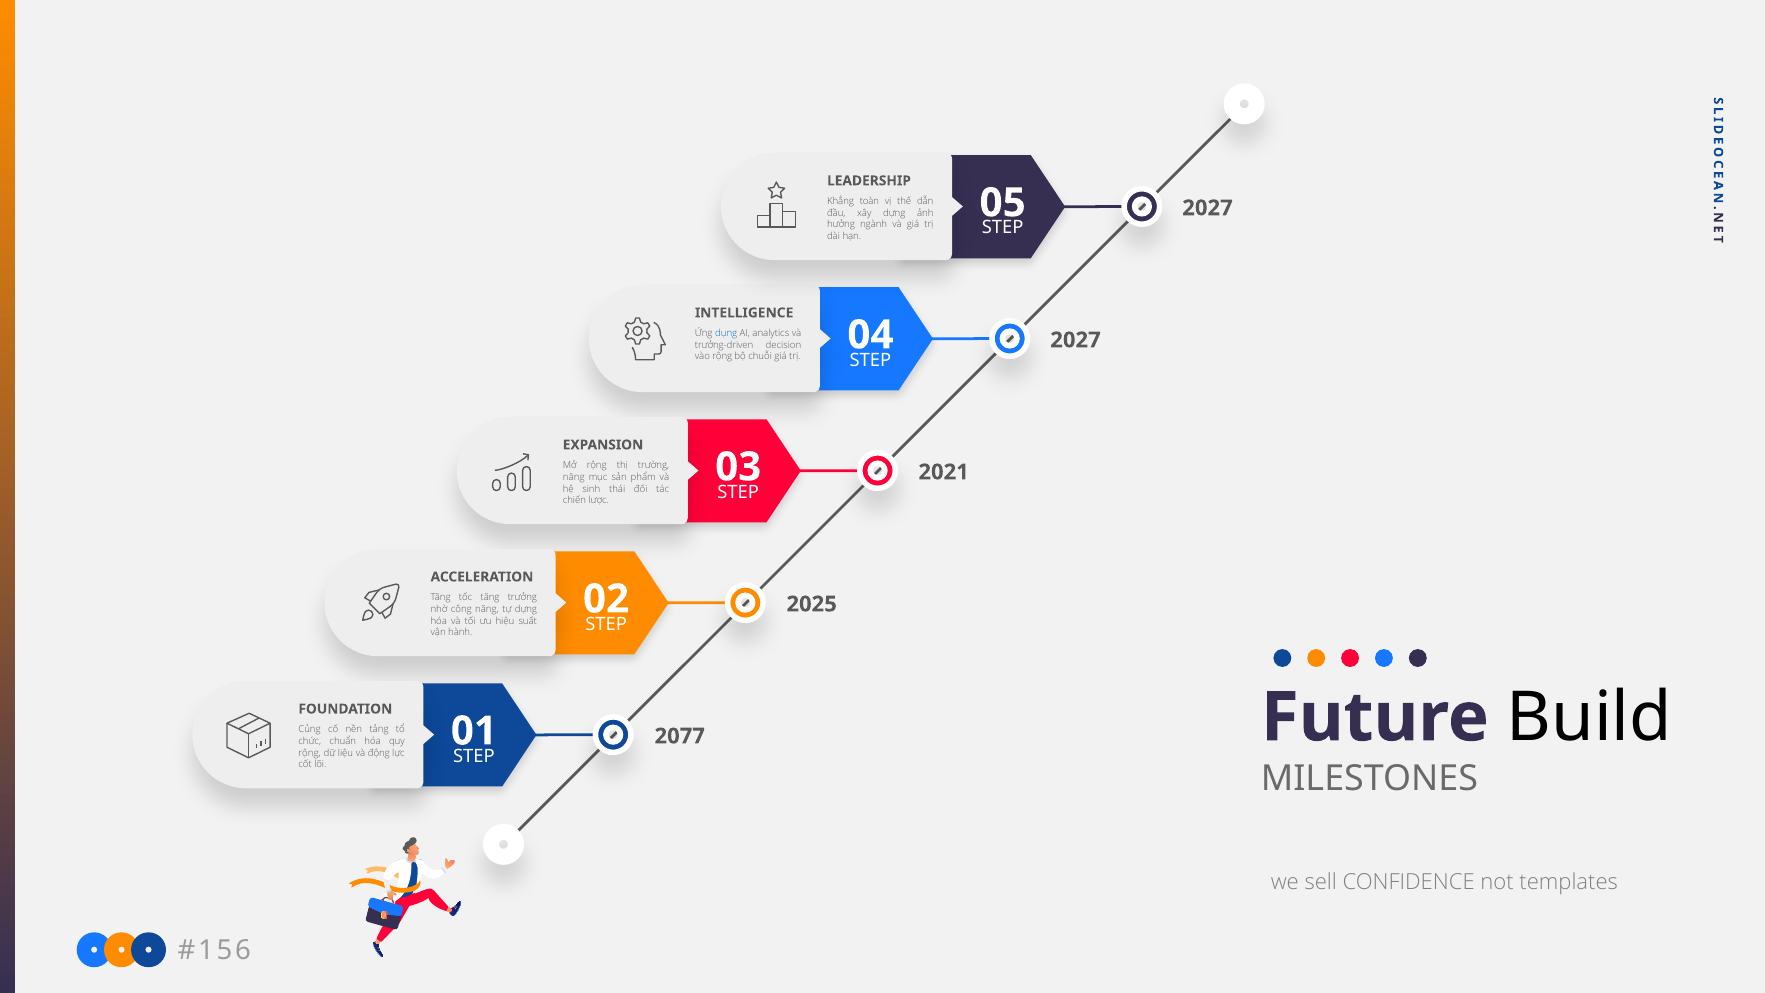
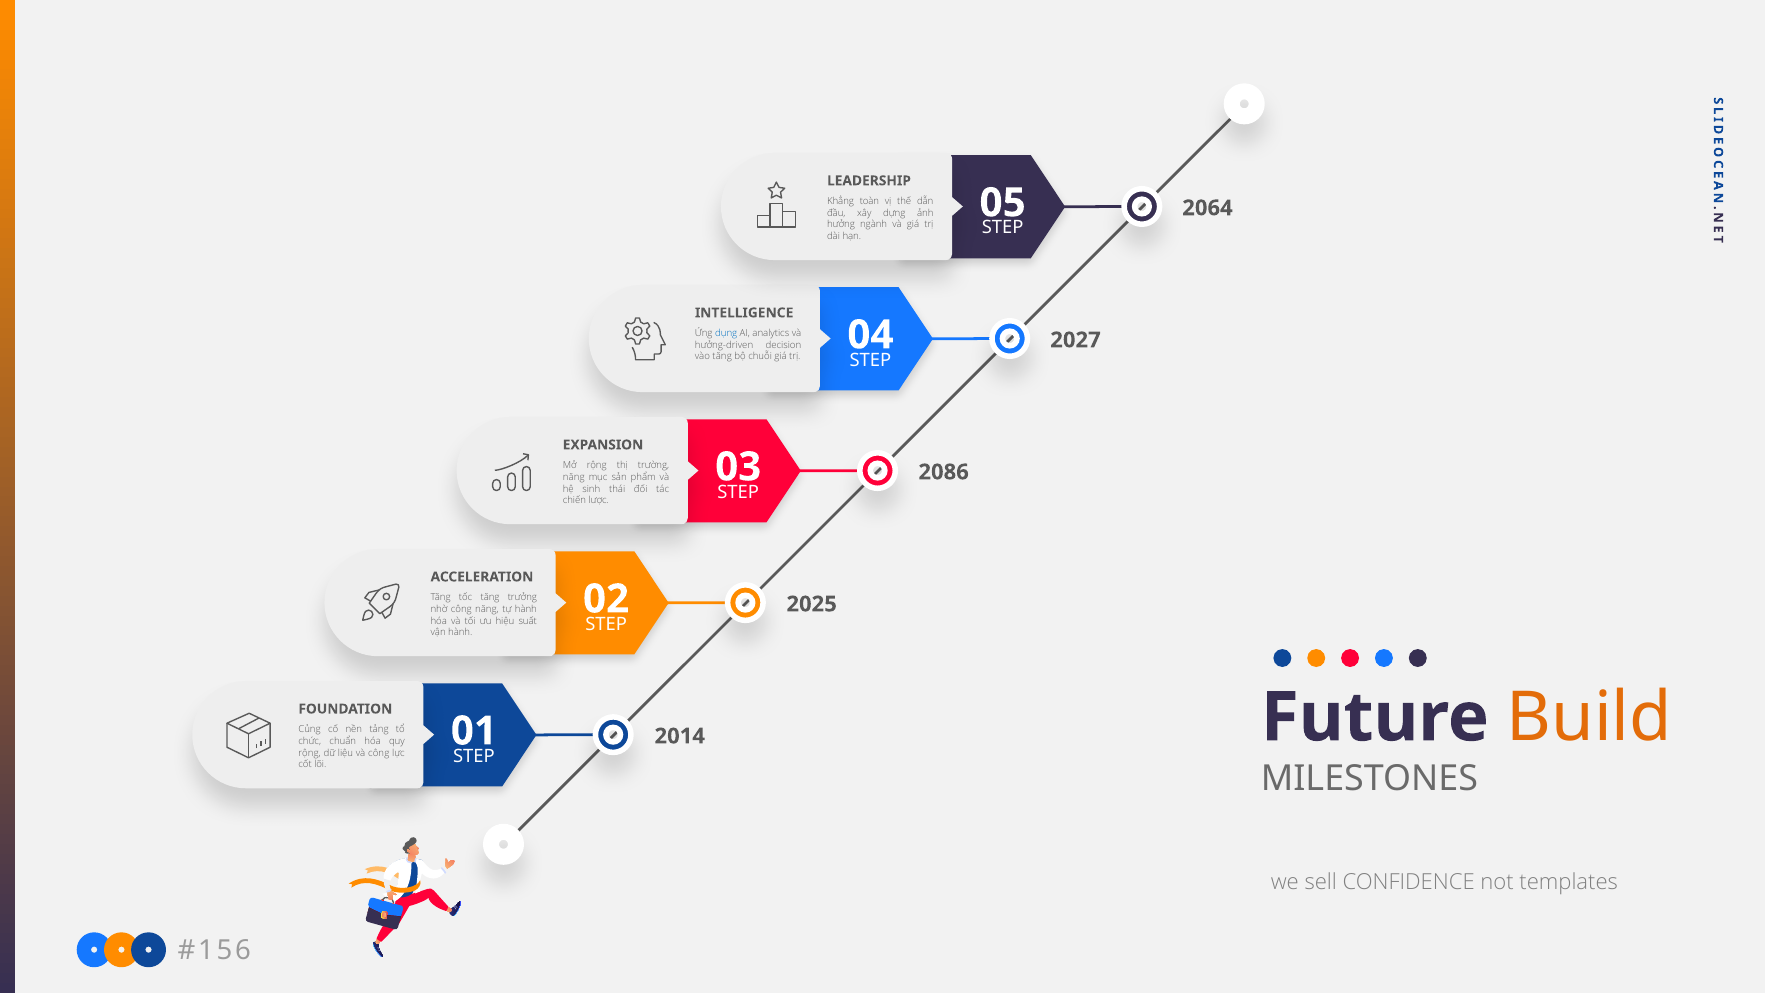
2027: 2027 -> 2064 (1208, 208)
trưởng-driven: trưởng-driven -> hưởng-driven (724, 345)
vào rộng: rộng -> tăng (722, 357)
2021: 2021 -> 2086 (944, 472)
tự dựng: dựng -> hành (526, 609)
Build colour: black -> orange (1589, 718)
2077: 2077 -> 2014 (680, 736)
và động: động -> công (379, 753)
